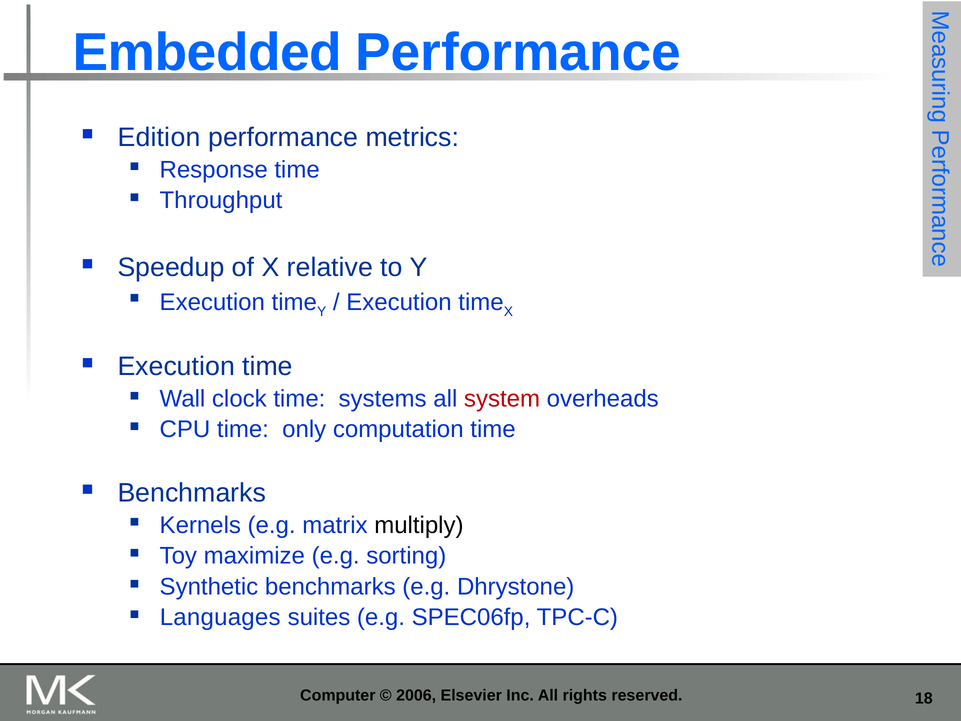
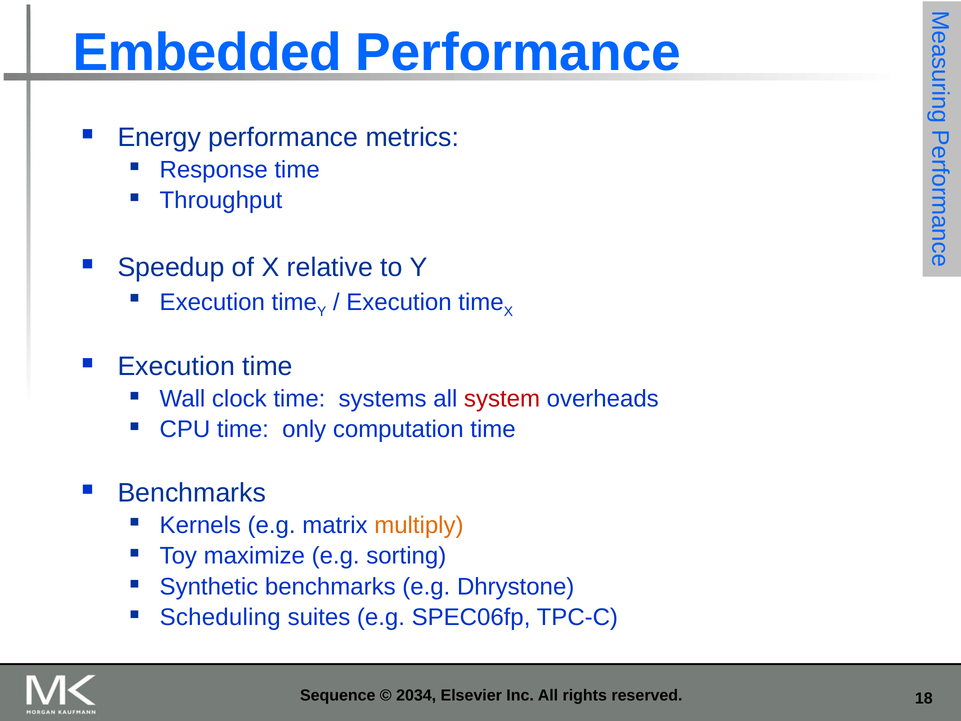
Edition: Edition -> Energy (159, 137)
multiply colour: black -> orange (419, 525)
Languages: Languages -> Scheduling (220, 617)
Computer: Computer -> Sequence (338, 695)
2006: 2006 -> 2034 (416, 695)
